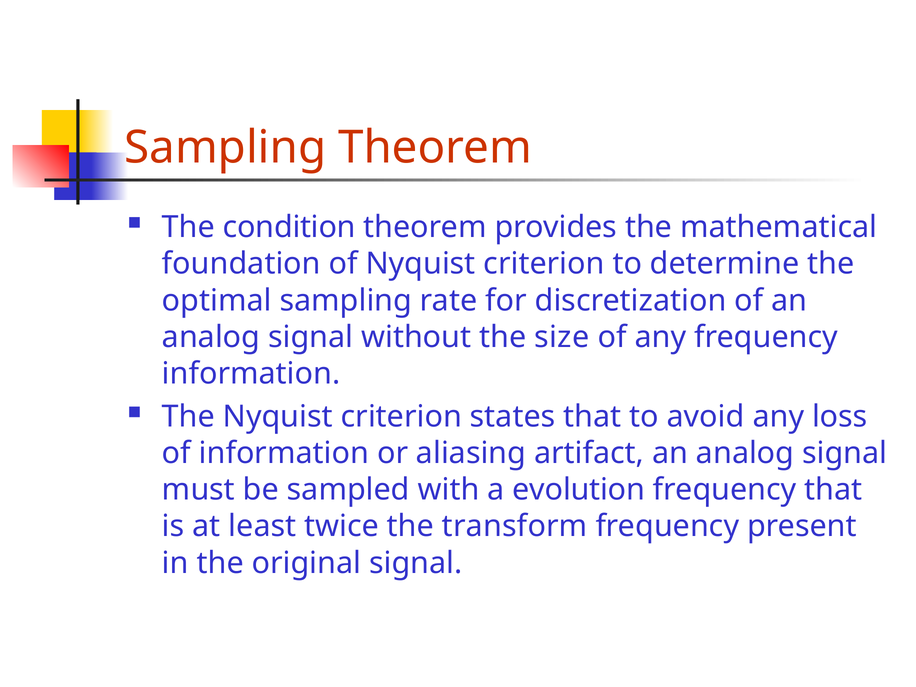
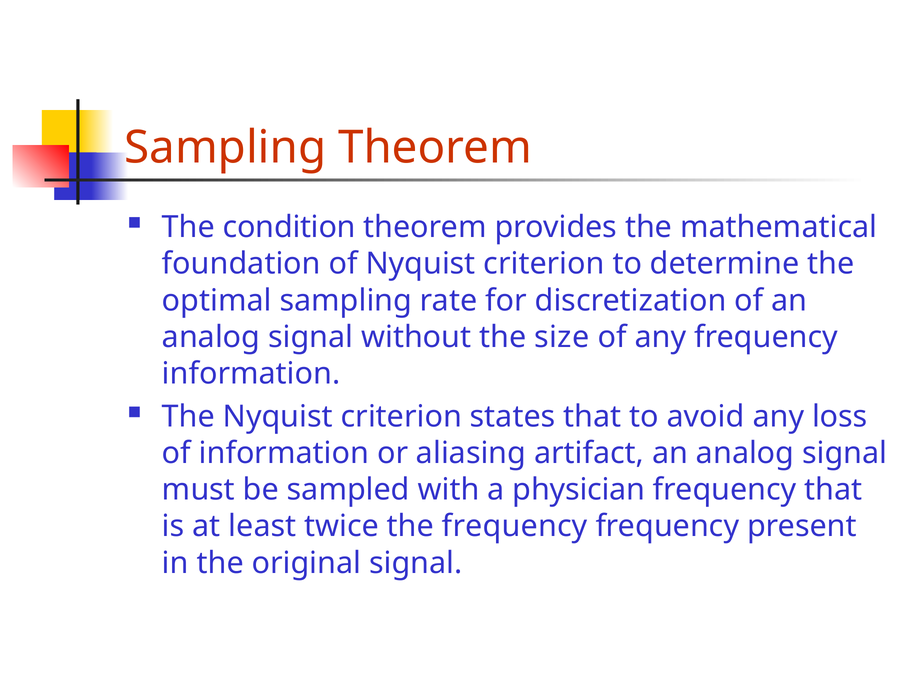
evolution: evolution -> physician (579, 490)
the transform: transform -> frequency (515, 526)
